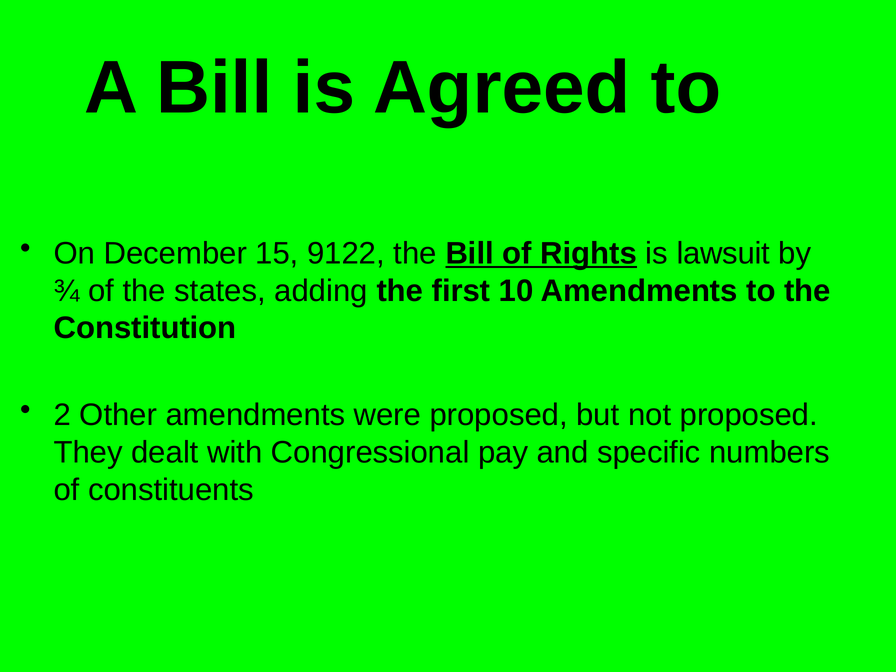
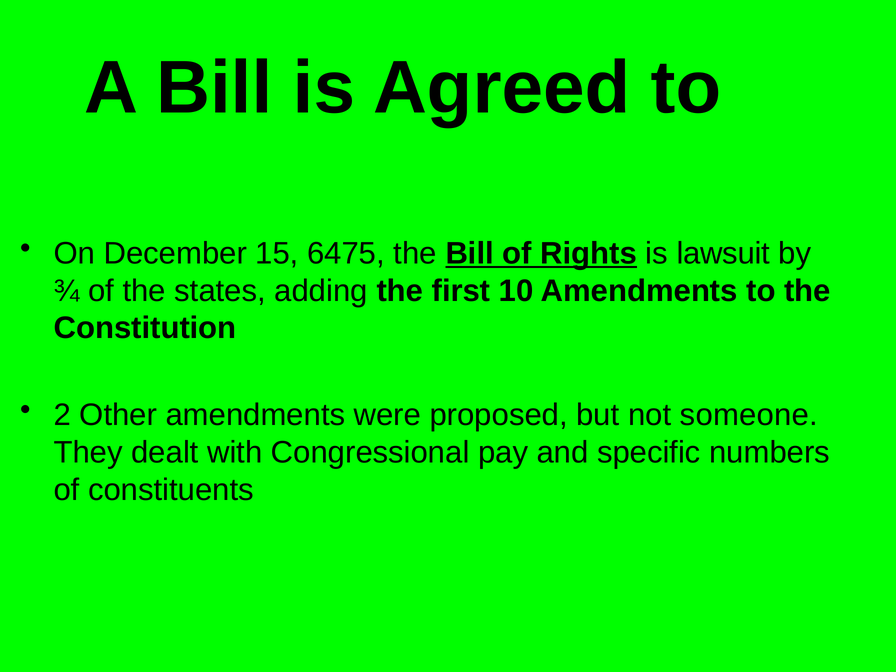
9122: 9122 -> 6475 (346, 253)
not proposed: proposed -> someone (749, 415)
